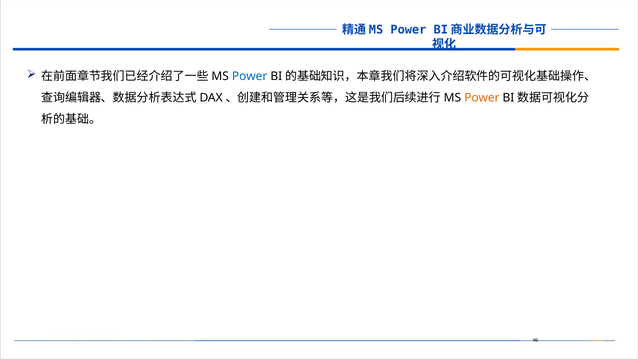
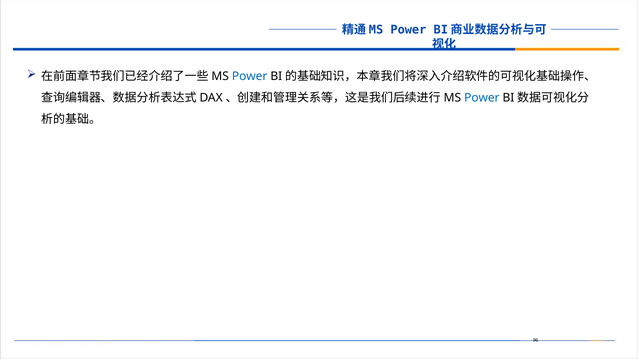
Power colour: orange -> blue (482, 98)
